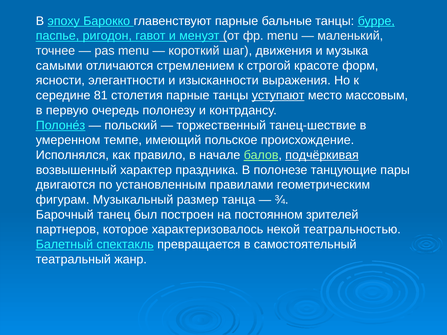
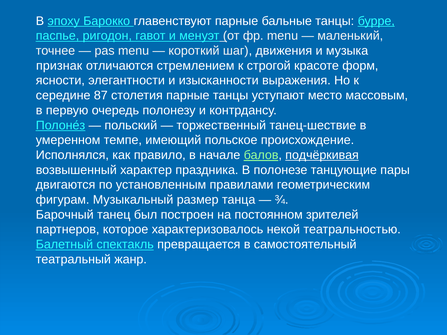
самыми: самыми -> признак (59, 66)
81: 81 -> 87 (101, 96)
уступают underline: present -> none (278, 96)
